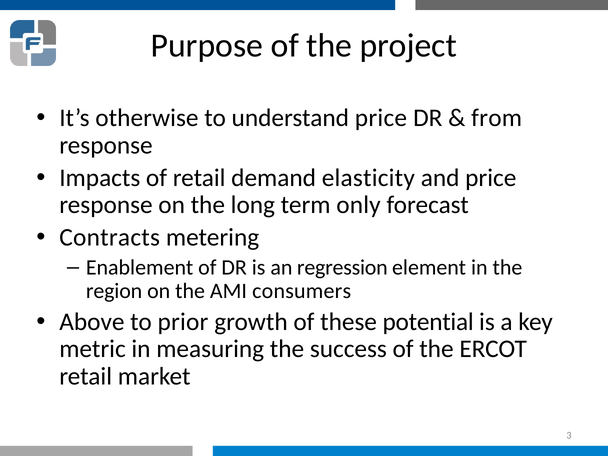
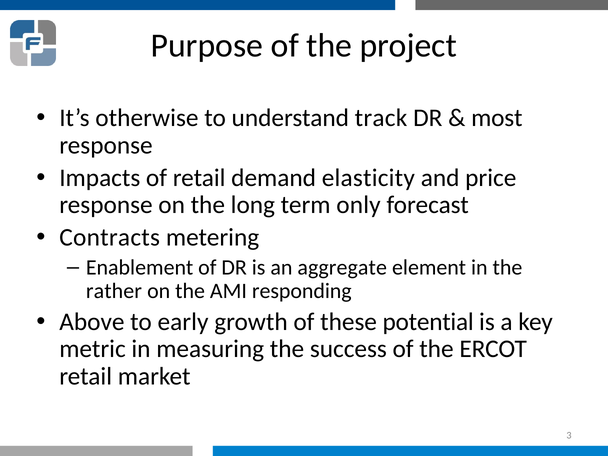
understand price: price -> track (381, 118)
from: from -> most (497, 118)
regression: regression -> aggregate (342, 267)
region: region -> rather (114, 291)
consumers: consumers -> responding (302, 291)
prior: prior -> early (183, 322)
